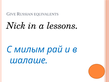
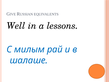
Nick: Nick -> Well (16, 26)
